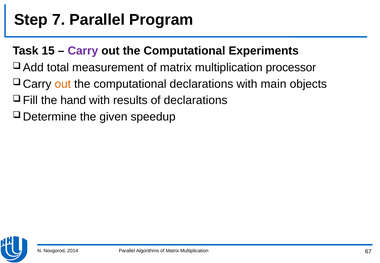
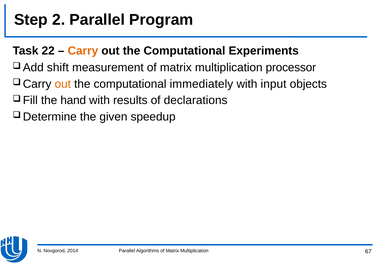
7: 7 -> 2 (59, 20)
15: 15 -> 22 (48, 51)
Carry colour: purple -> orange (83, 51)
total: total -> shift (58, 68)
computational declarations: declarations -> immediately (201, 84)
main: main -> input (274, 84)
